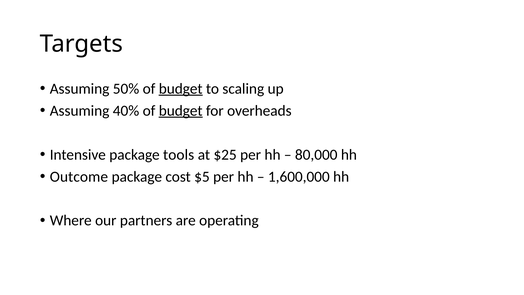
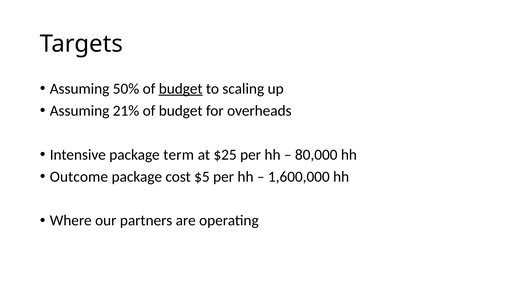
40%: 40% -> 21% (126, 111)
budget underline: present -> none (181, 111)
tools: tools -> term (179, 155)
